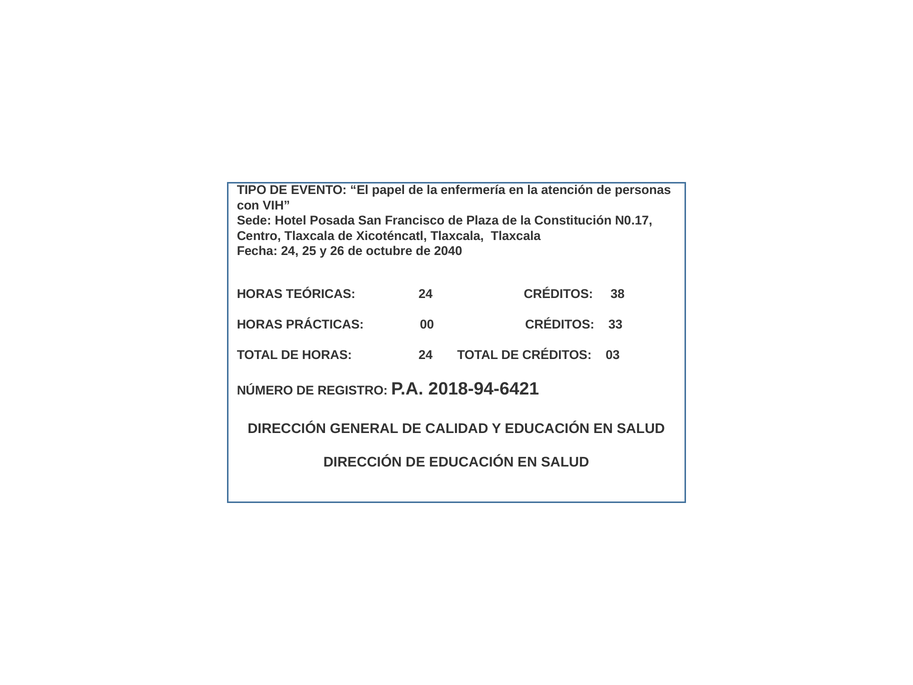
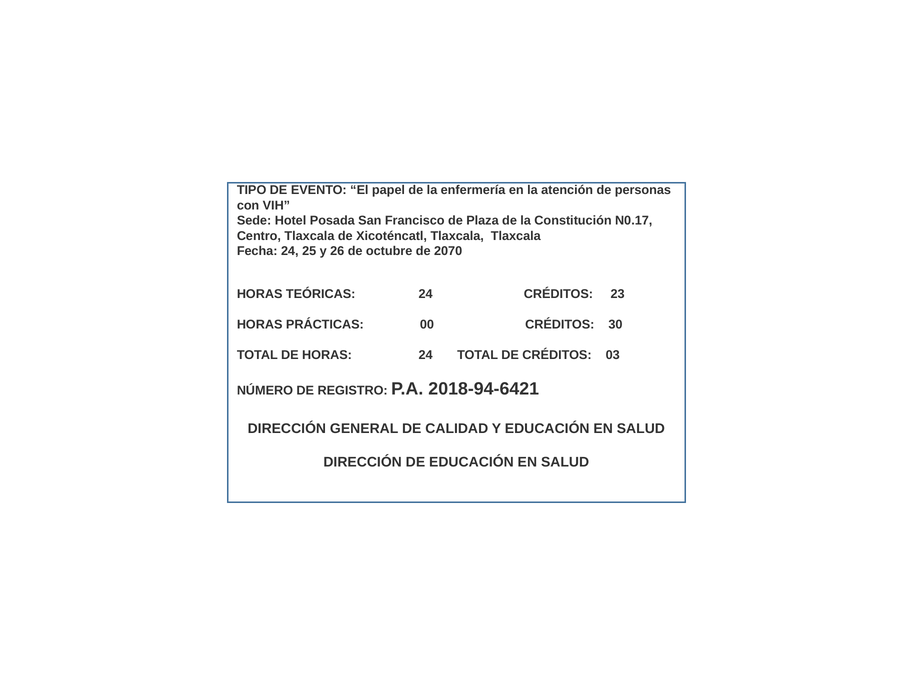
2040: 2040 -> 2070 (448, 251)
38: 38 -> 23 (618, 294)
33: 33 -> 30 (615, 324)
